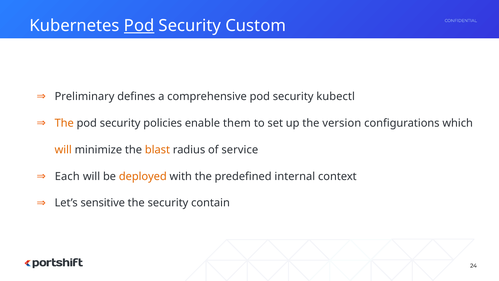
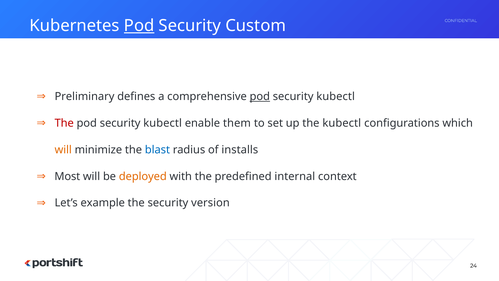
pod underline: none -> present (260, 96)
The colour: orange -> red (64, 123)
policies: policies -> kubectl (163, 123)
the version: version -> kubectl (342, 123)
blast colour: orange -> blue (157, 150)
service: service -> installs (240, 150)
Each: Each -> Most (67, 176)
sensitive: sensitive -> example (103, 203)
contain: contain -> version (210, 203)
